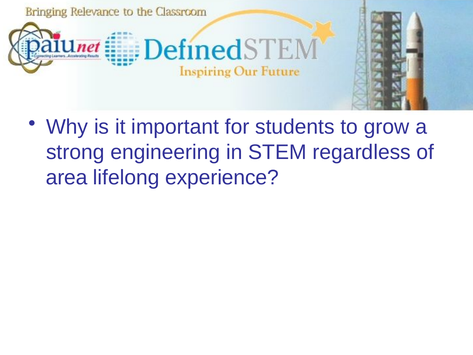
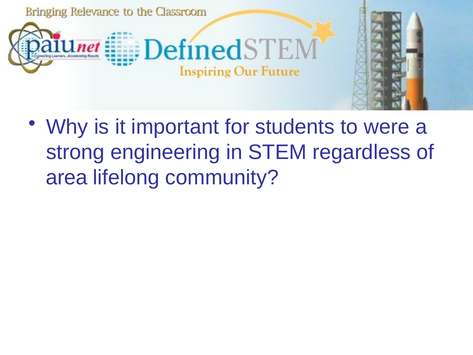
grow: grow -> were (387, 127)
experience: experience -> community (222, 177)
